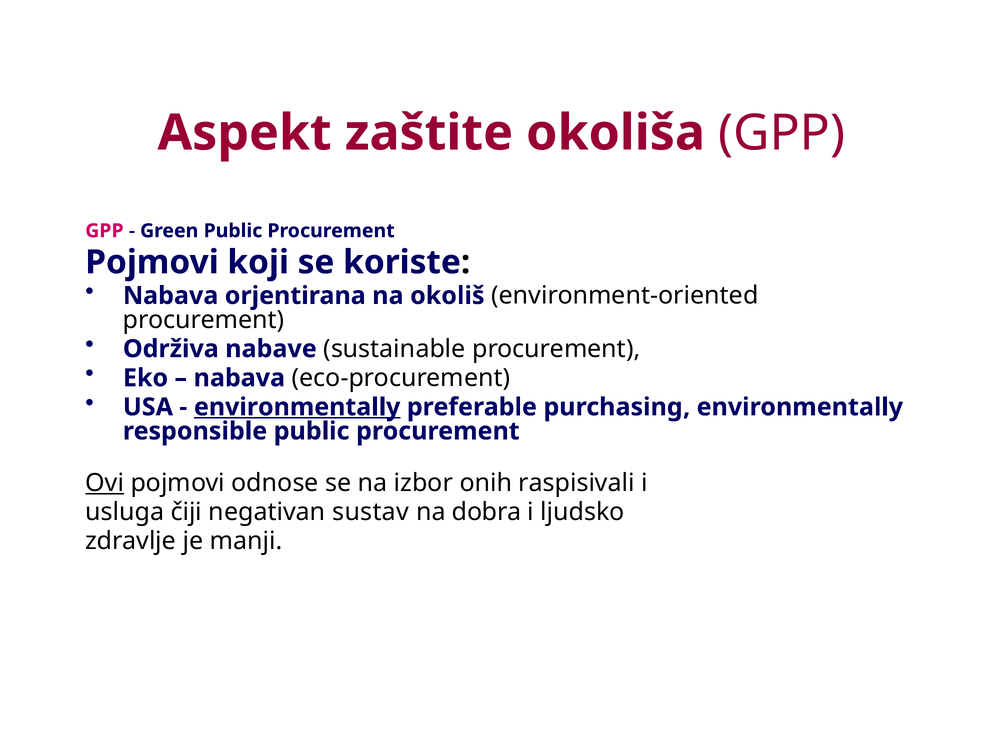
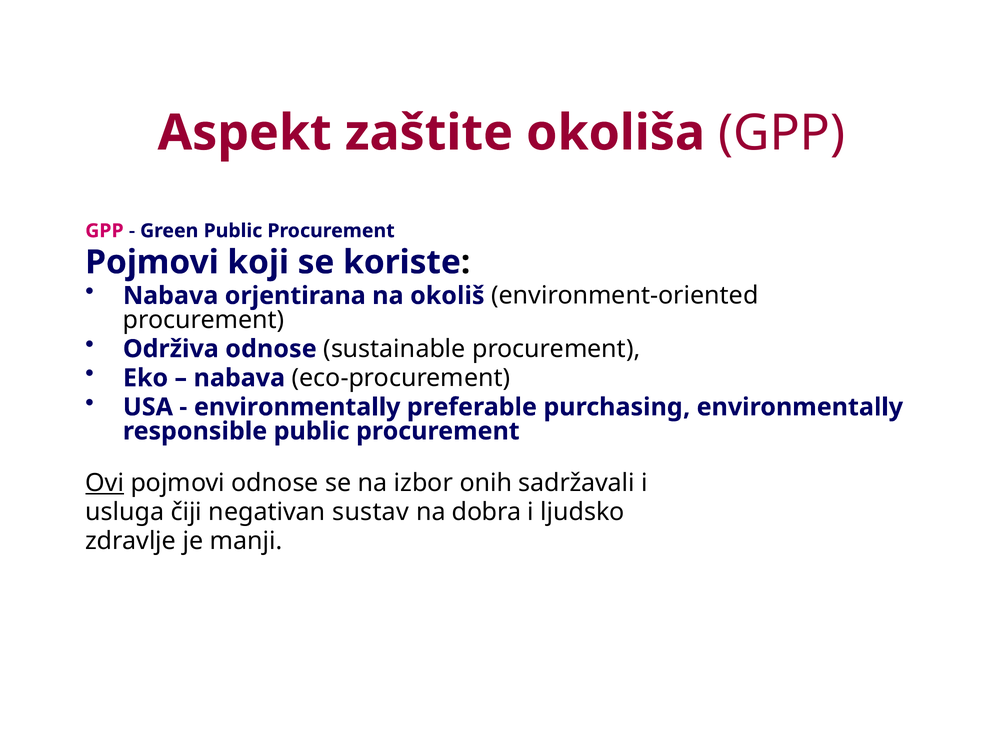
Održiva nabave: nabave -> odnose (271, 349)
environmentally underline: present -> none (297, 407)
raspisivali: raspisivali -> sadržavali (577, 483)
